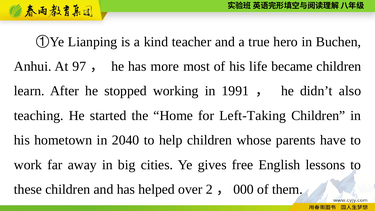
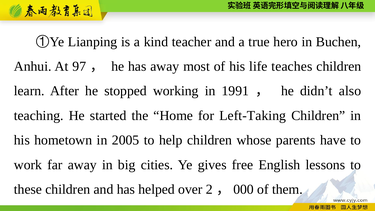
has more: more -> away (165, 66)
became: became -> teaches (292, 66)
2040: 2040 -> 2005 (126, 140)
